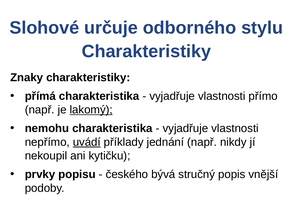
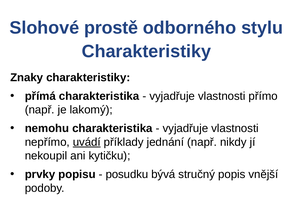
určuje: určuje -> prostě (111, 28)
lakomý underline: present -> none (91, 110)
českého: českého -> posudku (127, 174)
